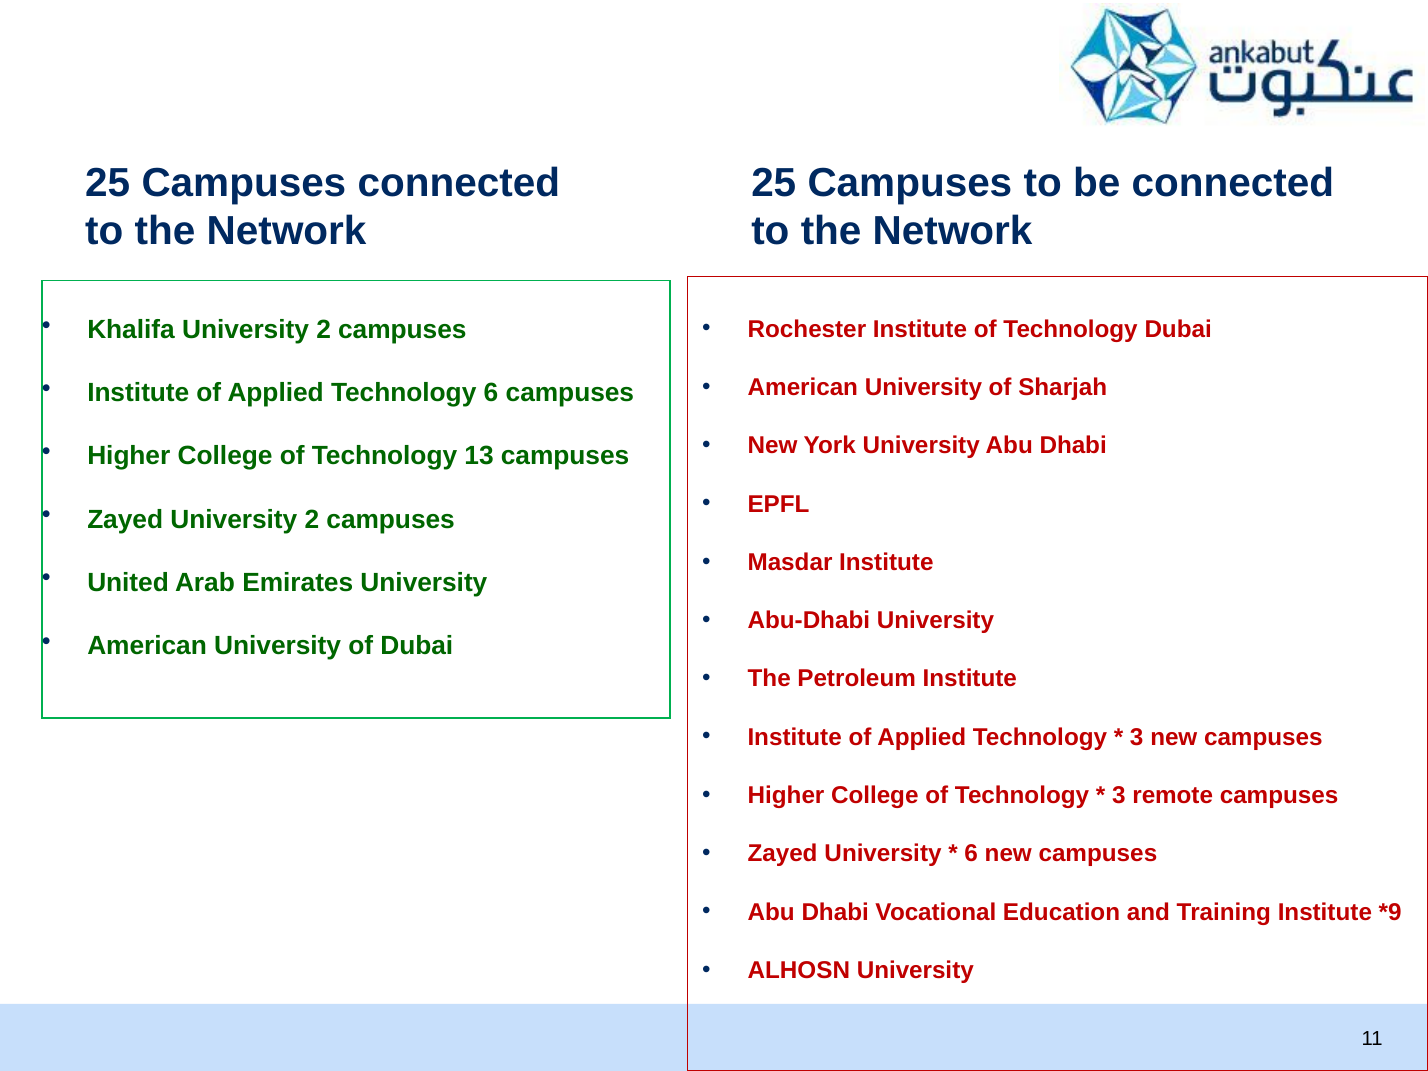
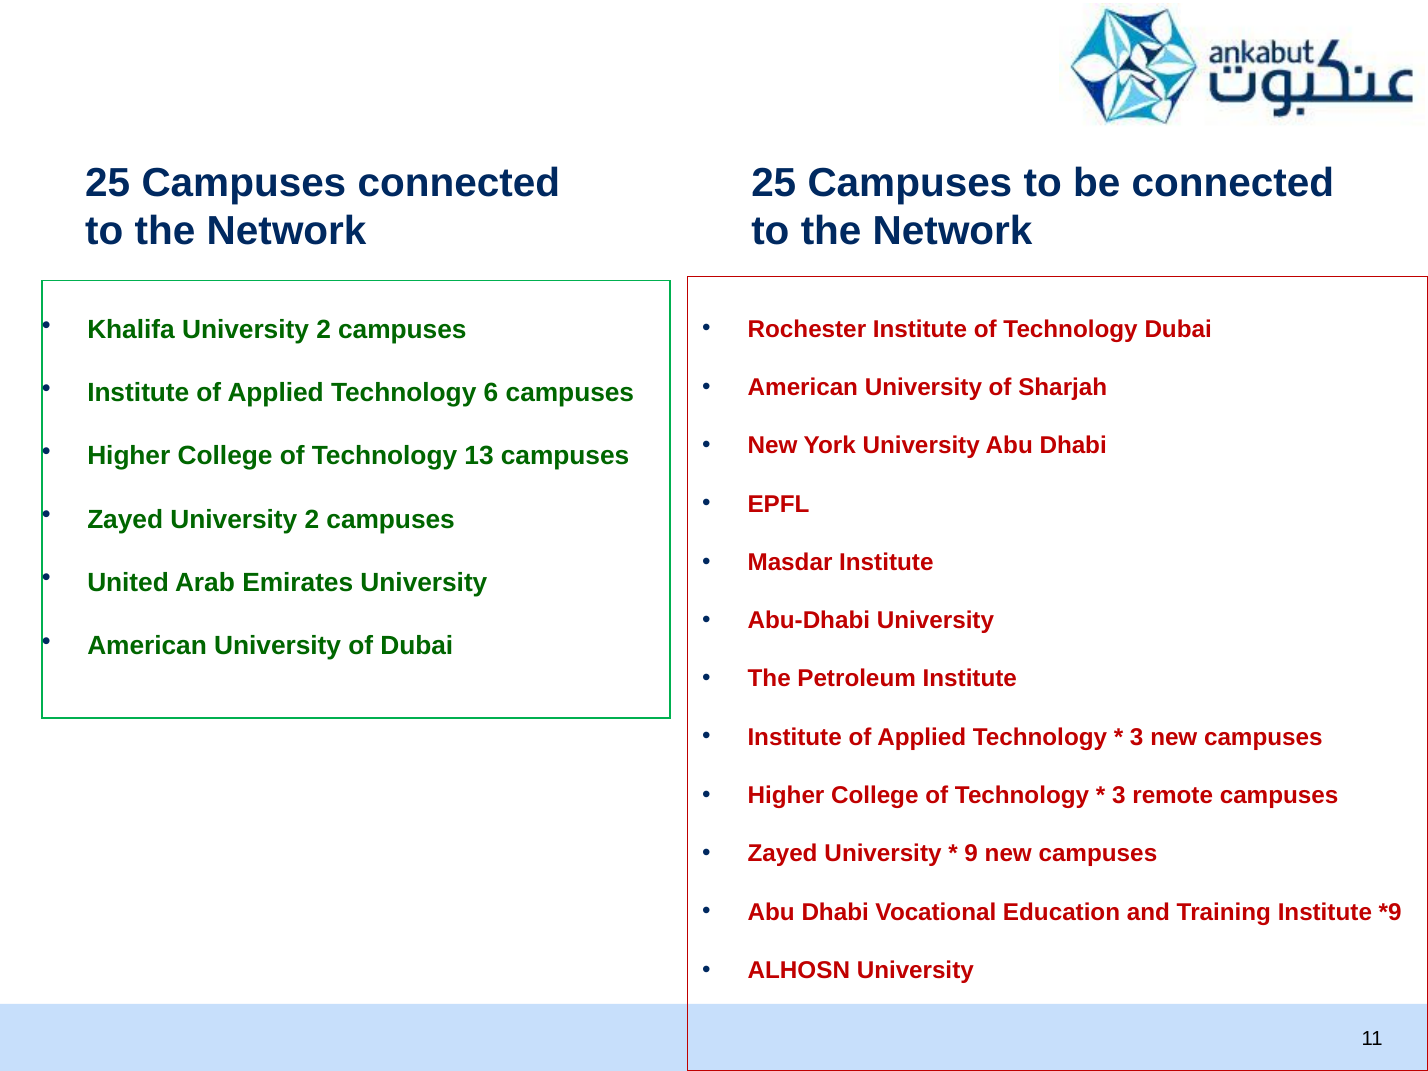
6: 6 -> 9 (971, 854)
